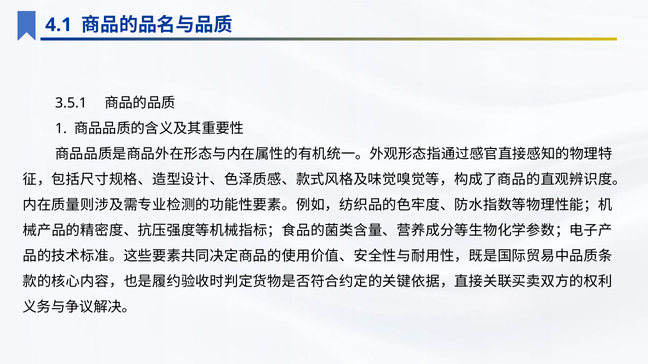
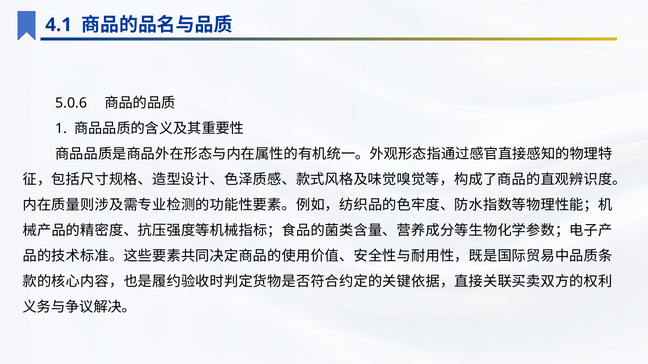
3.5.1: 3.5.1 -> 5.0.6 (71, 103)
